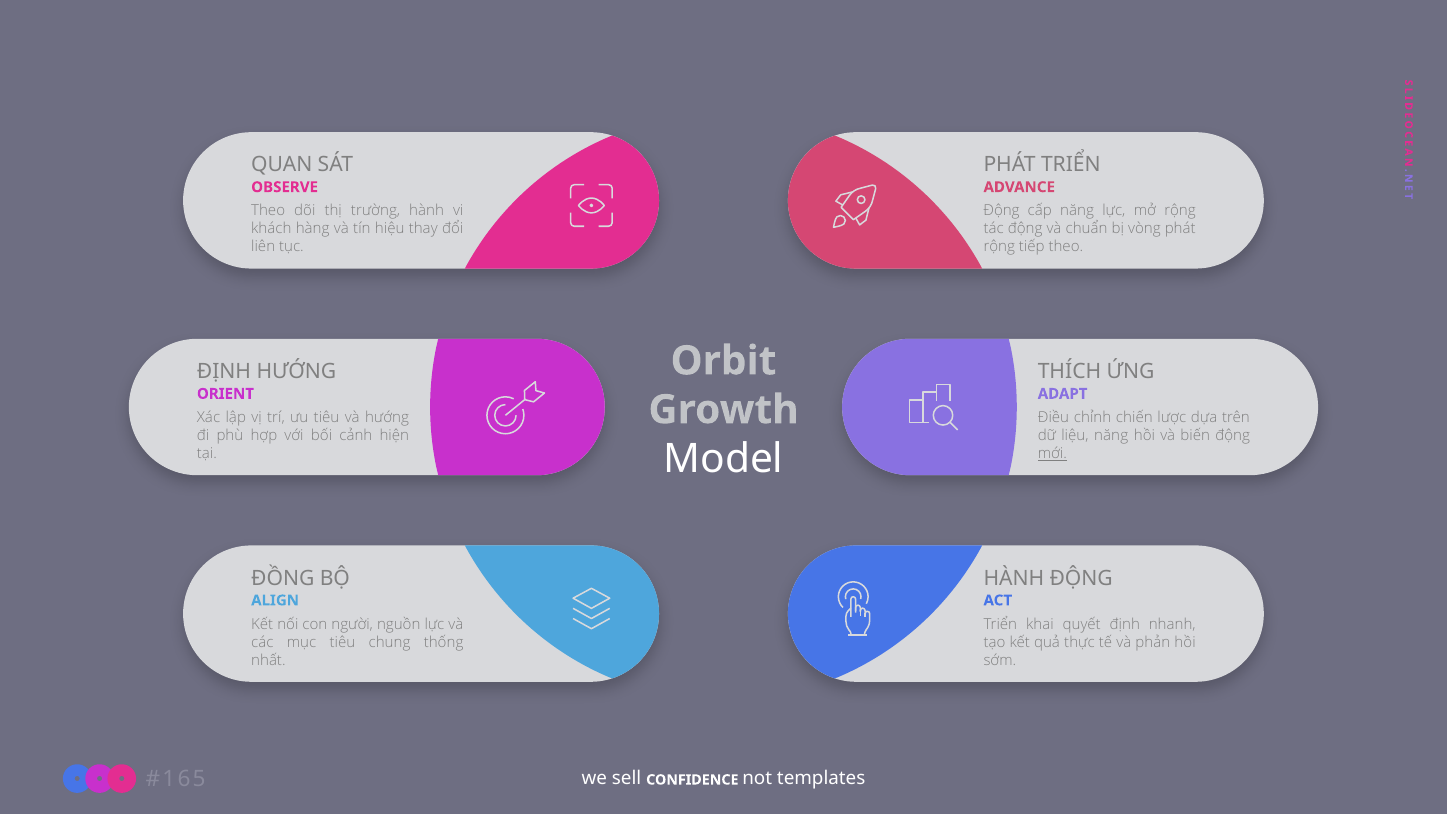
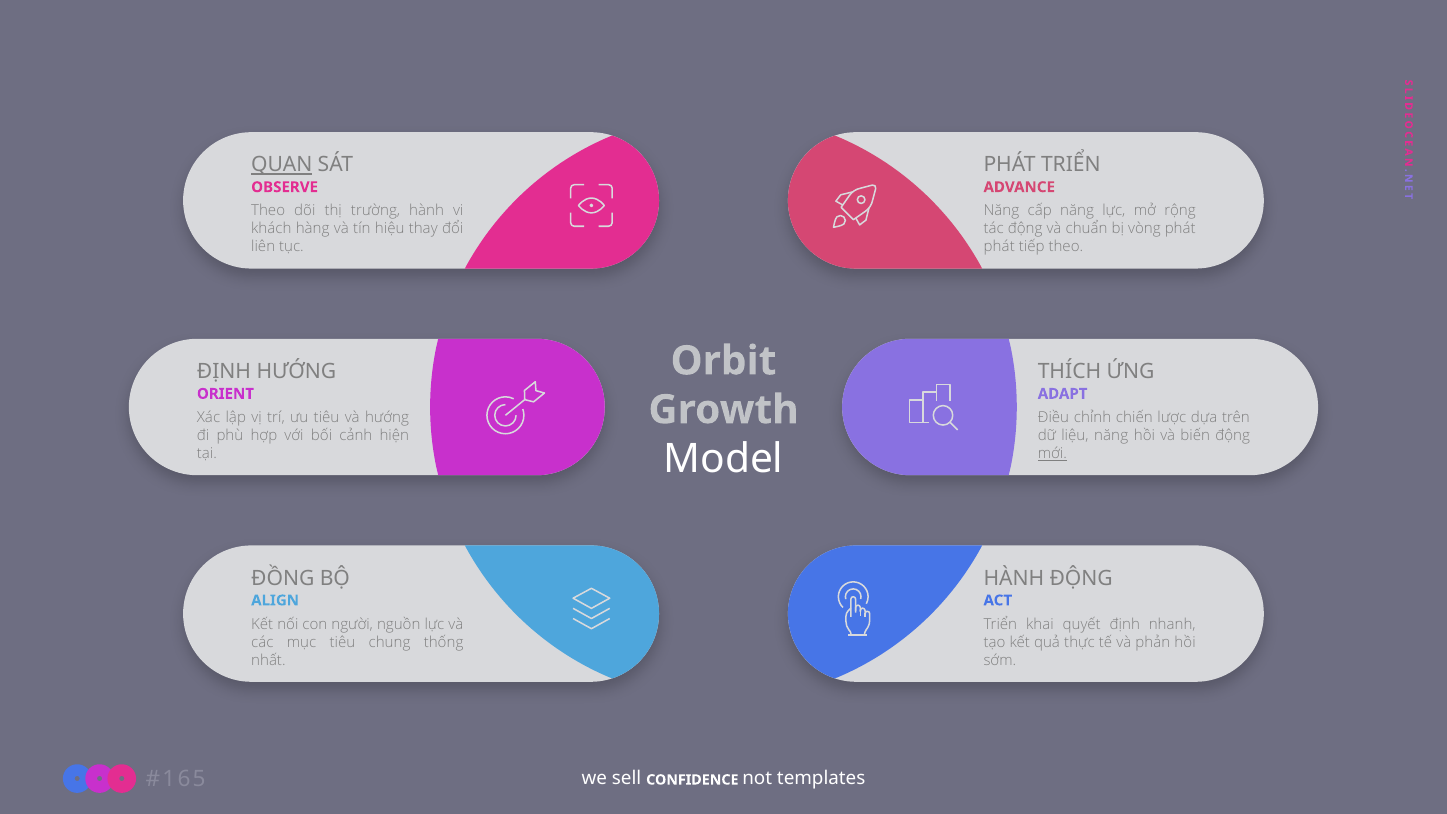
QUAN underline: none -> present (282, 165)
Động: Động -> Năng (1001, 211)
rộng: rộng -> phát (999, 247)
